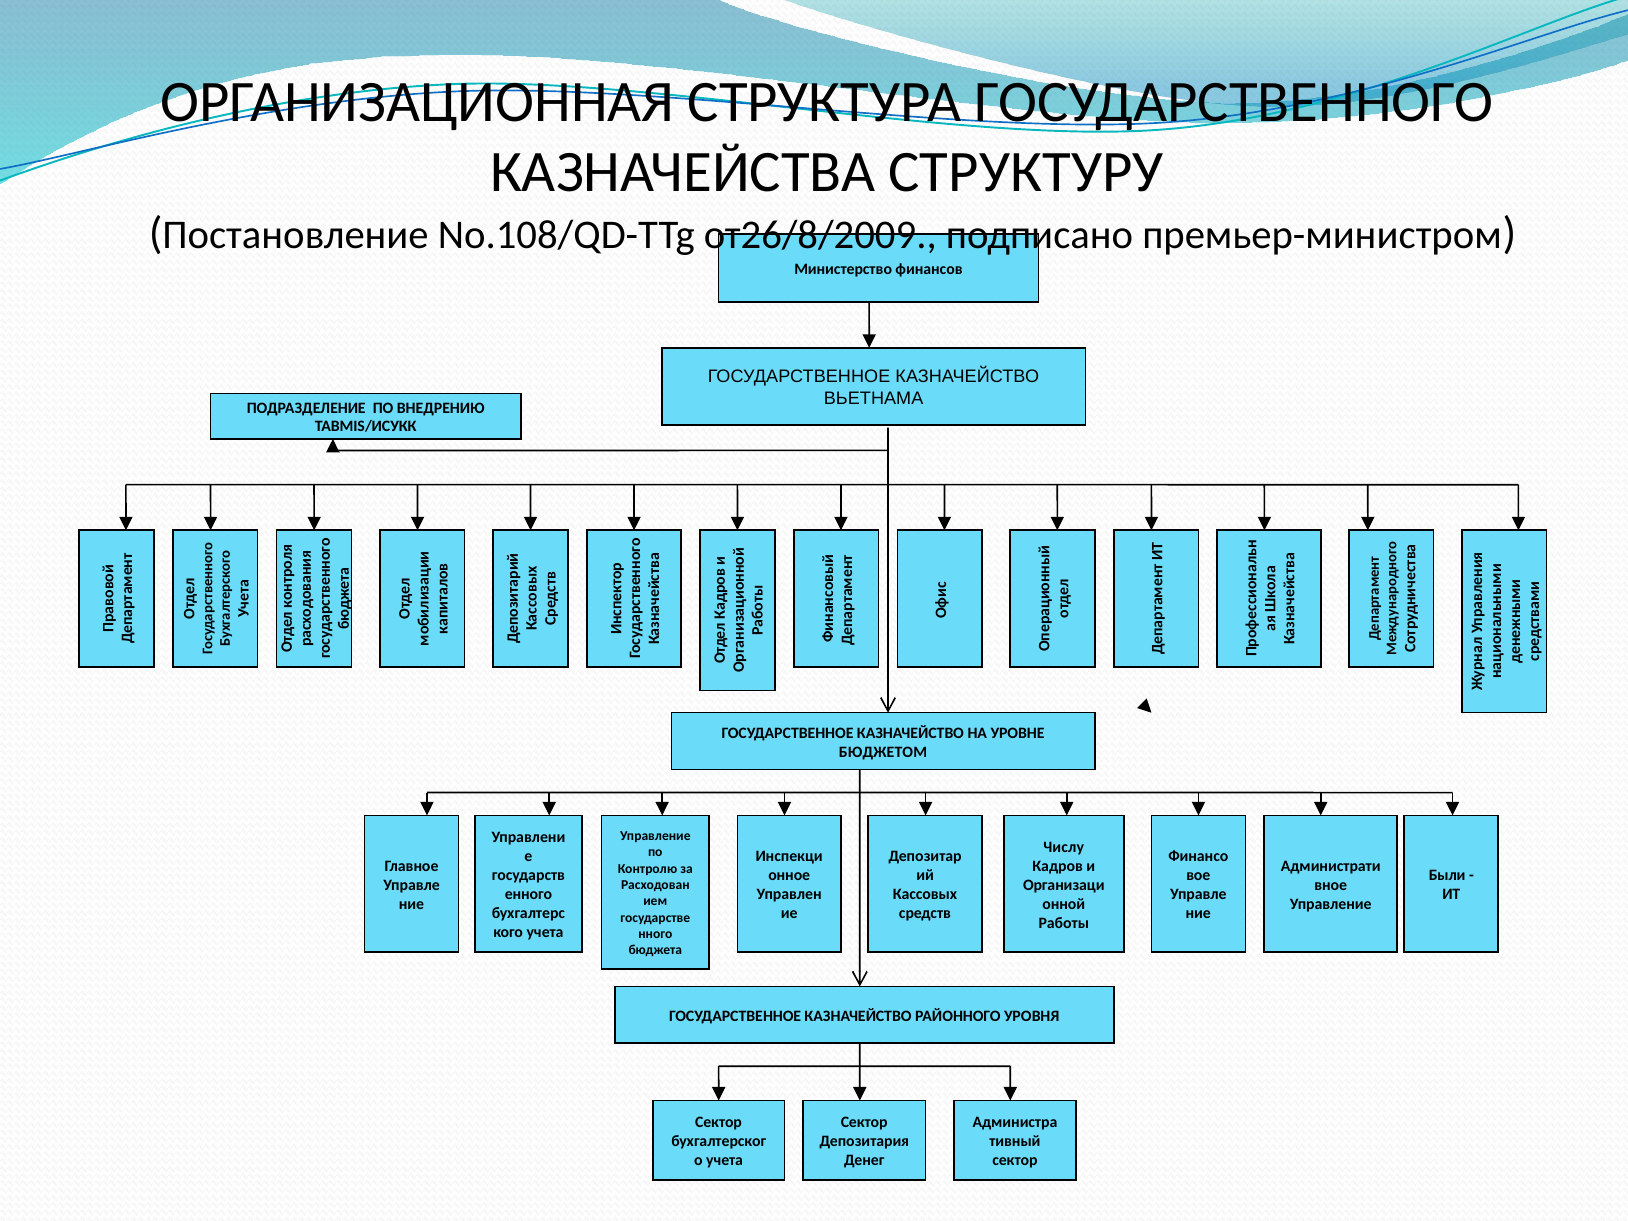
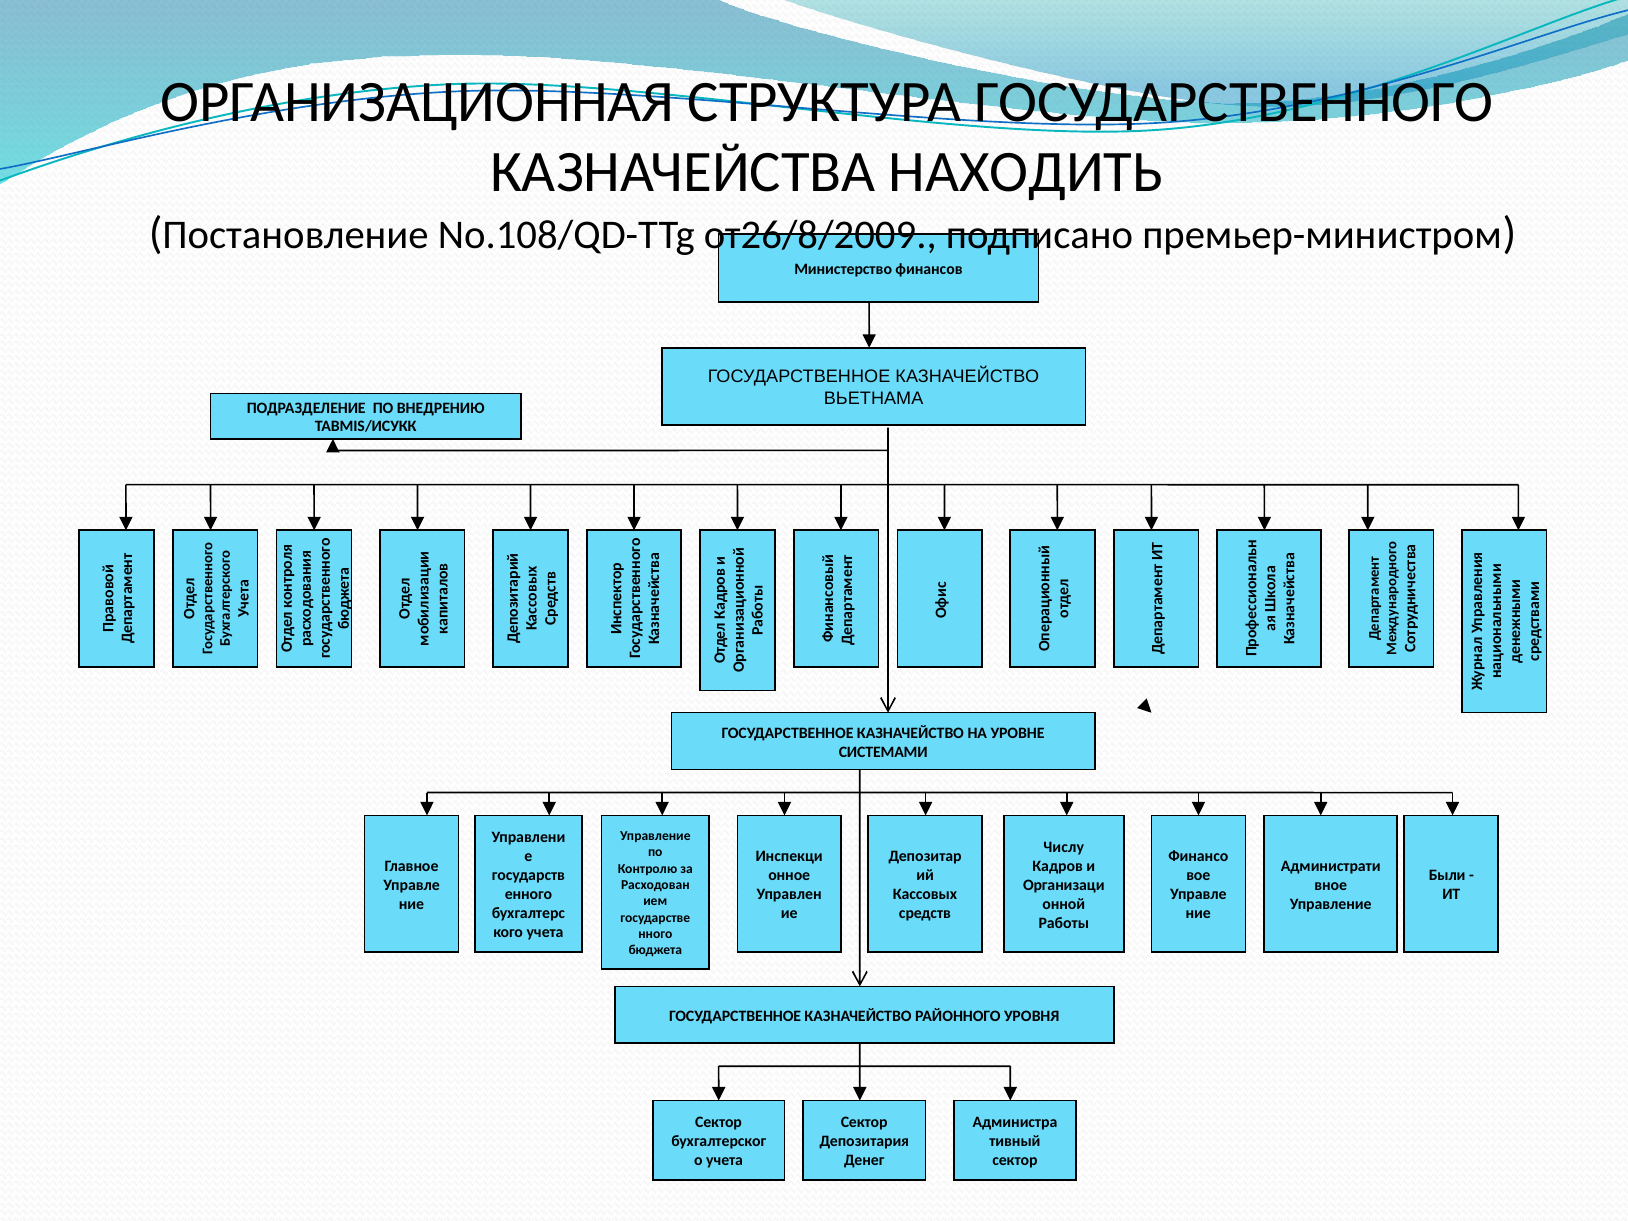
СТРУКТУРУ: СТРУКТУРУ -> НАХОДИТЬ (1026, 172)
БЮДЖЕТОМ: БЮДЖЕТОМ -> СИСТЕМАМИ (883, 752)
